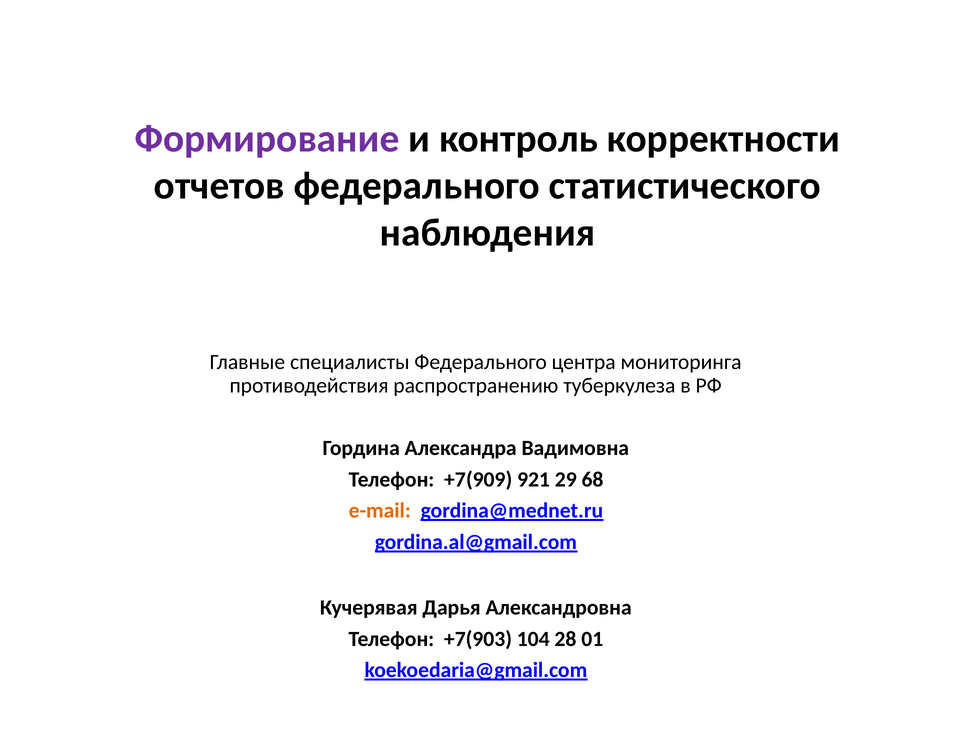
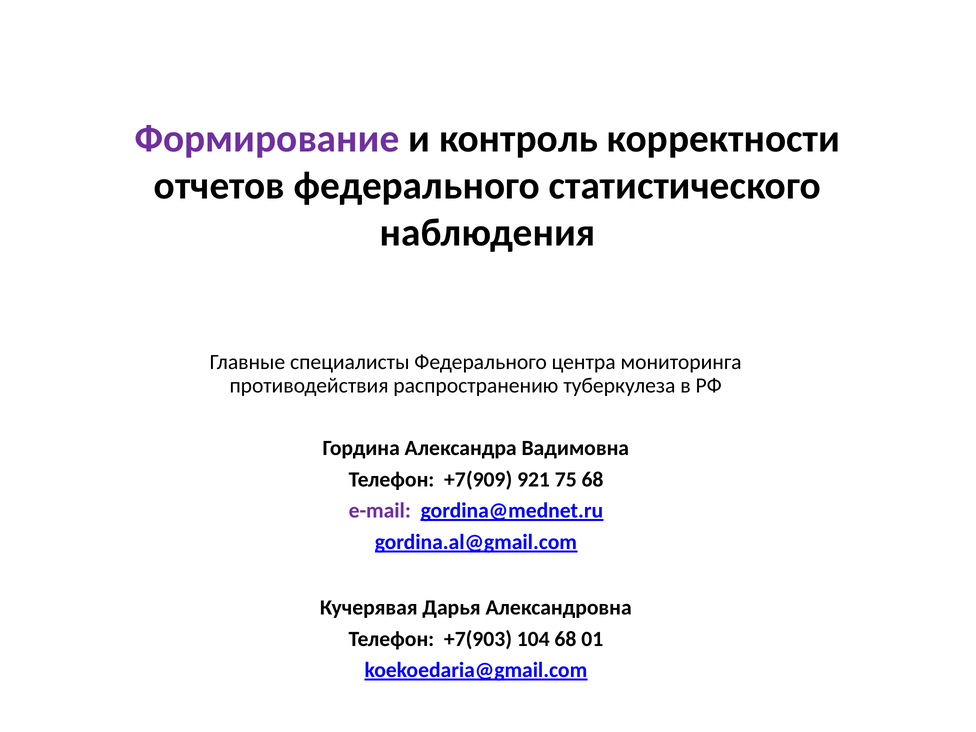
29: 29 -> 75 (566, 479)
e-mail colour: orange -> purple (380, 511)
104 28: 28 -> 68 (565, 639)
